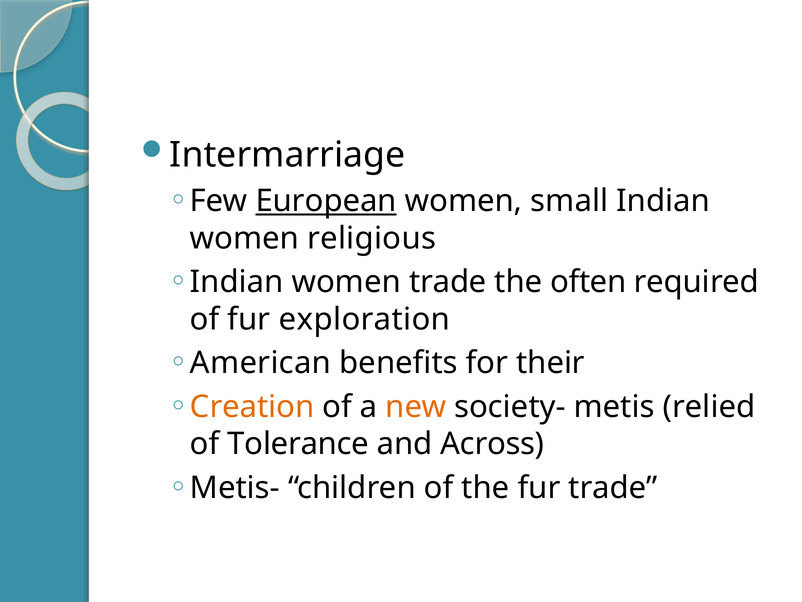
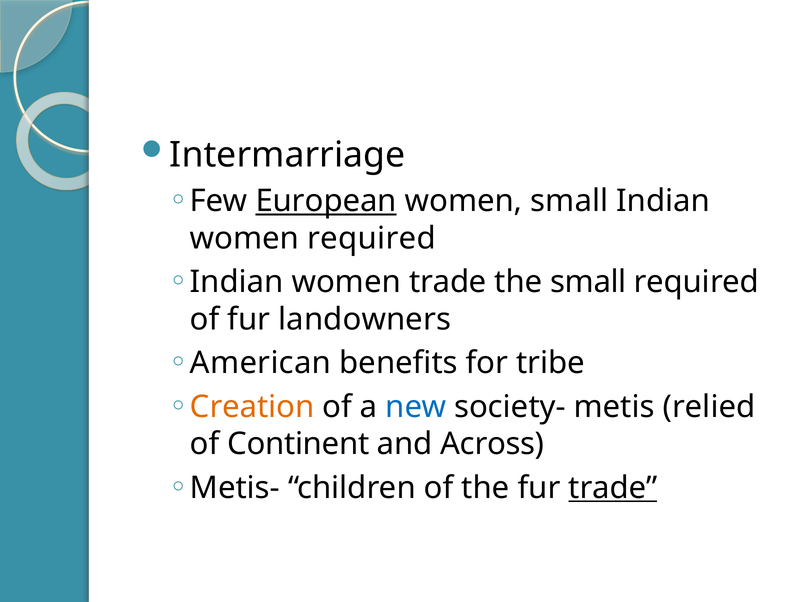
women religious: religious -> required (372, 238)
the often: often -> small (588, 282)
exploration: exploration -> landowners (365, 319)
their: their -> tribe (551, 363)
new colour: orange -> blue (416, 406)
Tolerance: Tolerance -> Continent (298, 444)
trade underline: none -> present (613, 487)
